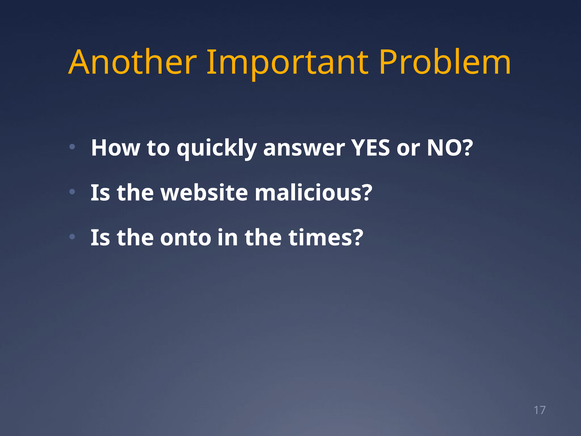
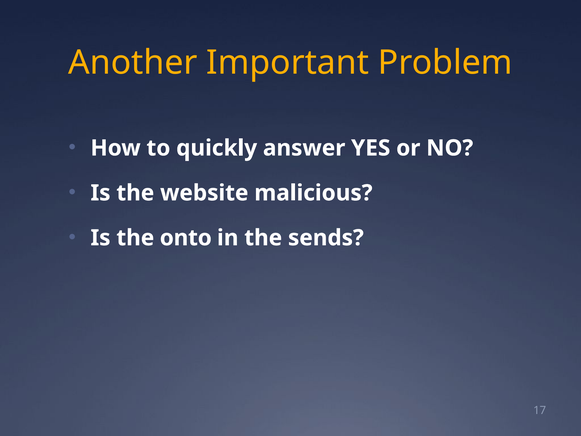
times: times -> sends (326, 238)
